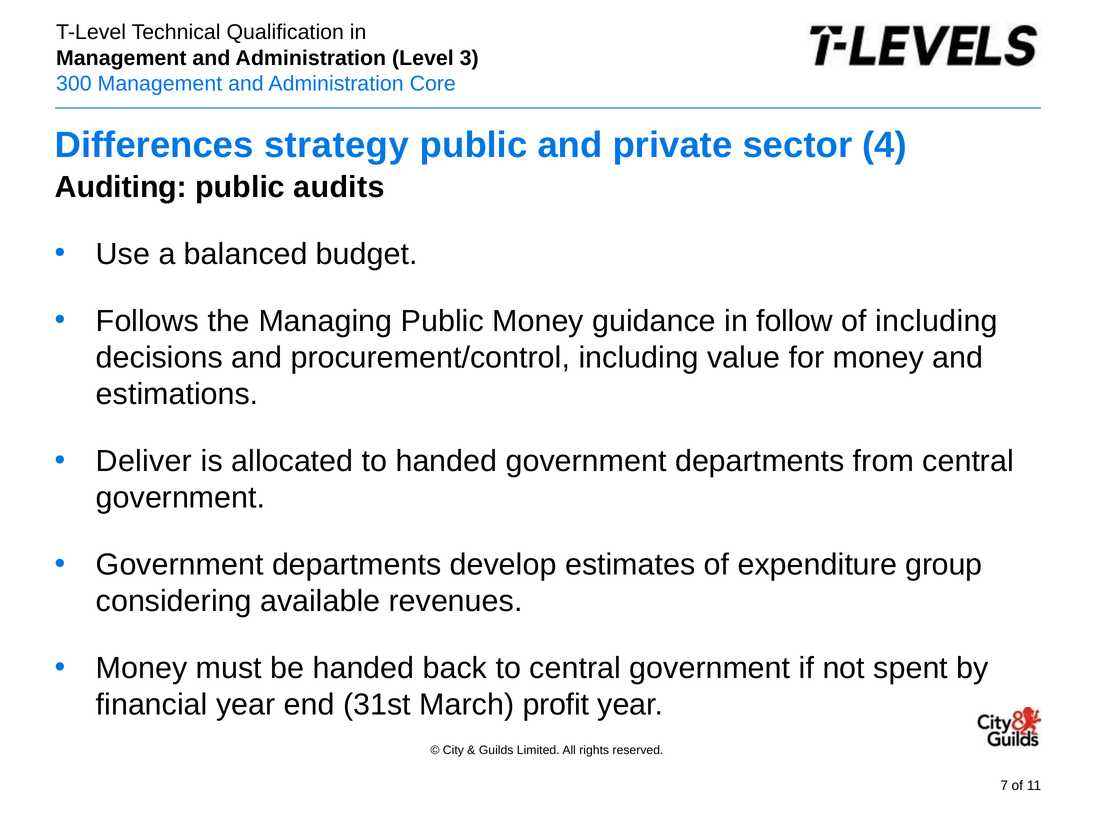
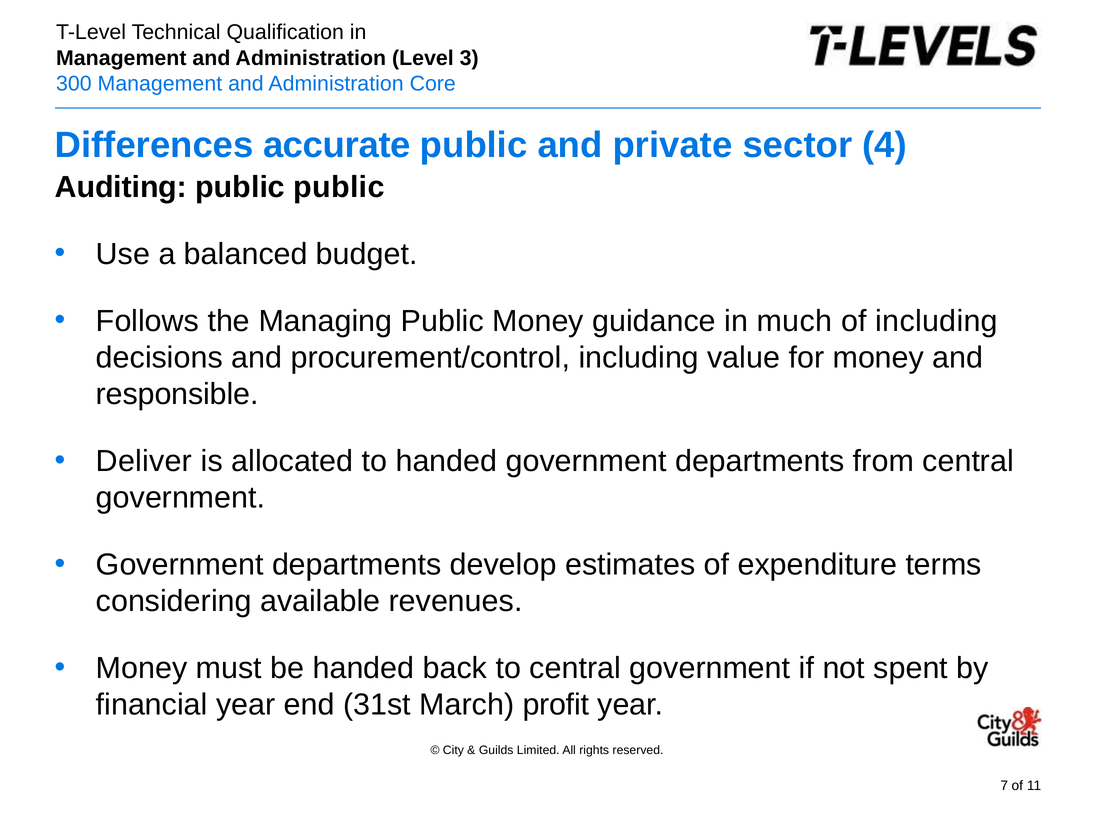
strategy: strategy -> accurate (337, 145)
public audits: audits -> public (339, 187)
follow: follow -> much (794, 321)
estimations: estimations -> responsible (177, 394)
group: group -> terms (944, 565)
